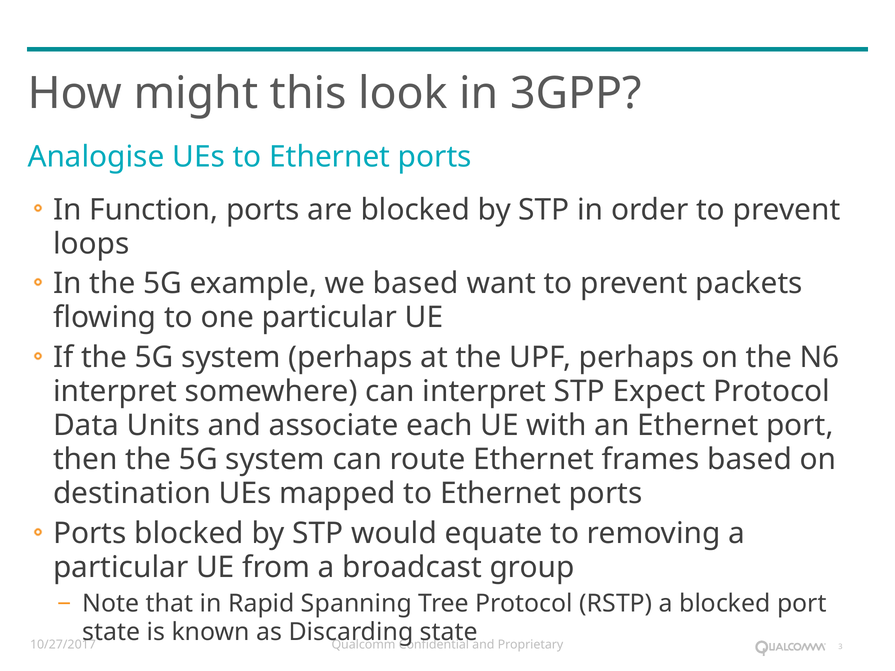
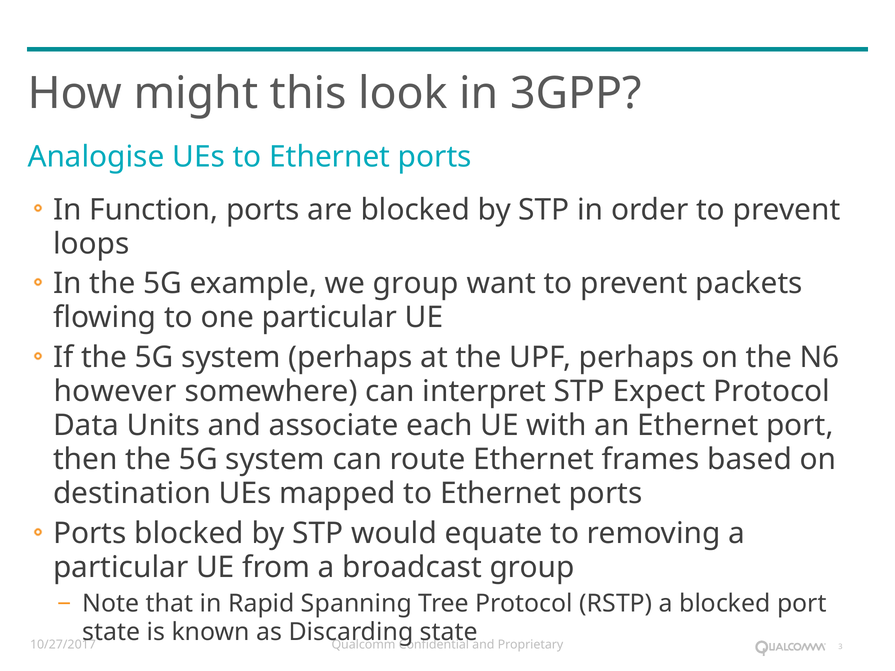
we based: based -> group (416, 284)
interpret: interpret -> however (115, 392)
